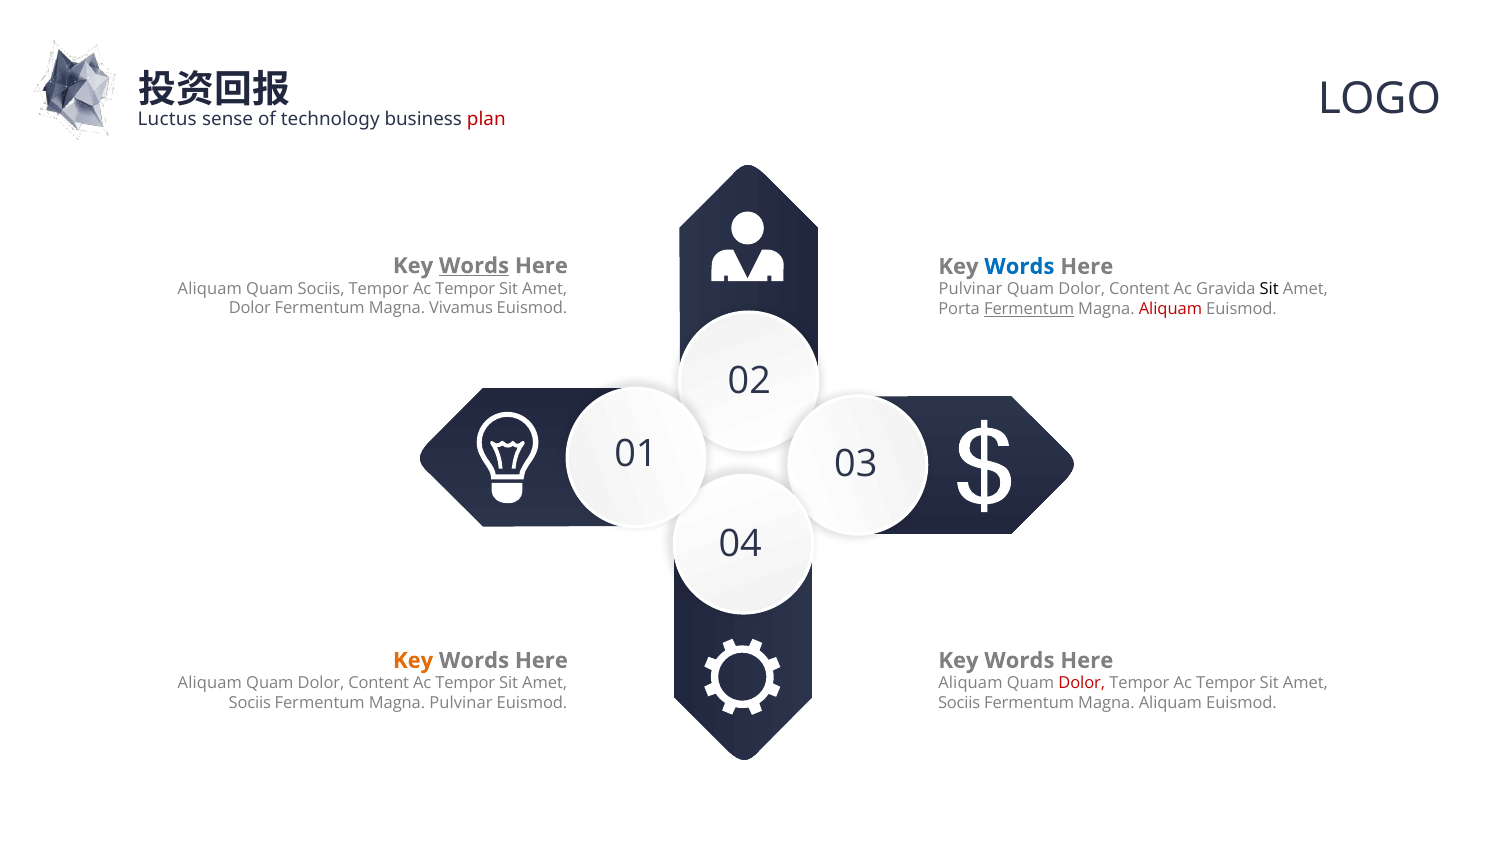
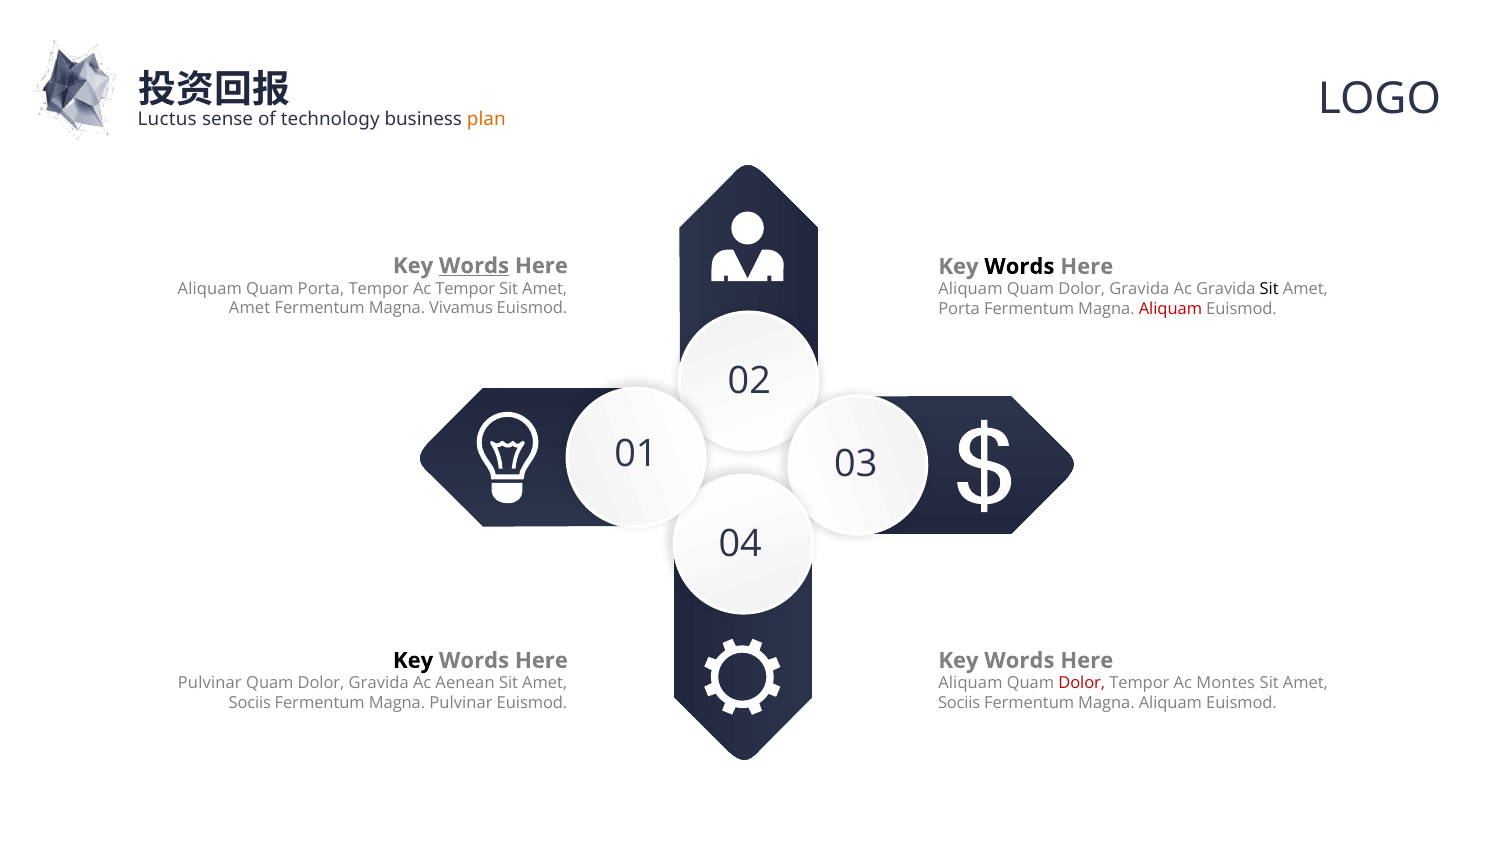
plan colour: red -> orange (486, 119)
Words colour: blue -> black (1019, 267)
Quam Sociis: Sociis -> Porta (321, 289)
Pulvinar: Pulvinar -> Aliquam (970, 289)
Content: Content -> Gravida (1139, 289)
Dolor: Dolor -> Amet (250, 309)
Fermentum underline: present -> none (1029, 309)
Key colour: orange -> black (413, 661)
Aliquam: Aliquam -> Pulvinar (210, 684)
Content: Content -> Gravida (379, 684)
Tempor: Tempor -> Aenean (465, 684)
Tempor: Tempor -> Montes (1226, 684)
